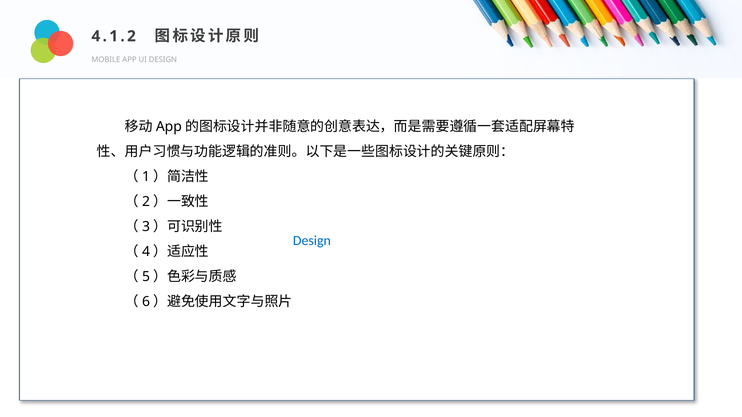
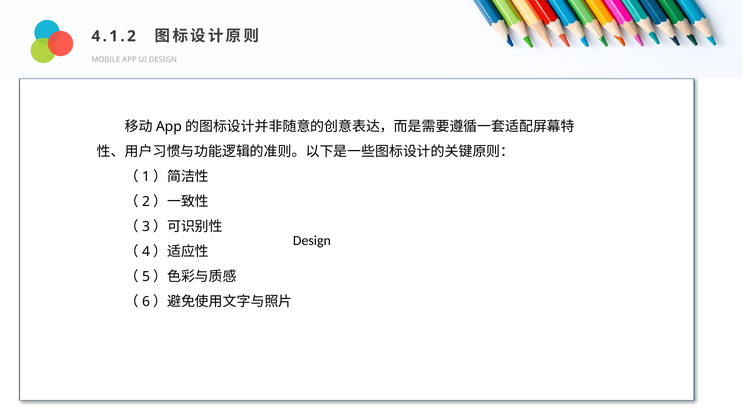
Design colour: blue -> black (312, 241)
